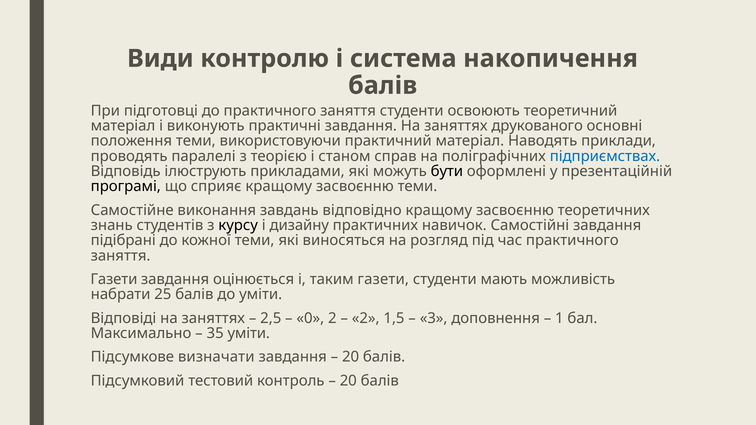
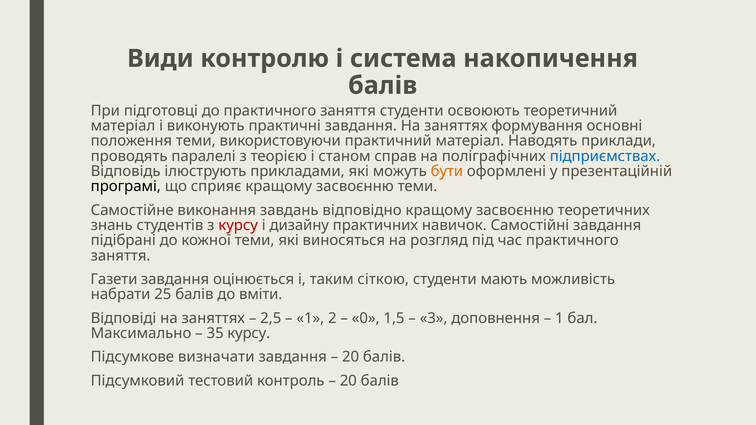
друкованого: друкованого -> формування (537, 126)
бути colour: black -> orange (447, 171)
курсу colour: black -> red (238, 225)
таким газети: газети -> сіткою (383, 279)
до уміти: уміти -> вміти (261, 295)
0: 0 -> 1 (310, 318)
2: 2 -> 0 (366, 318)
35 уміти: уміти -> курсу (249, 333)
